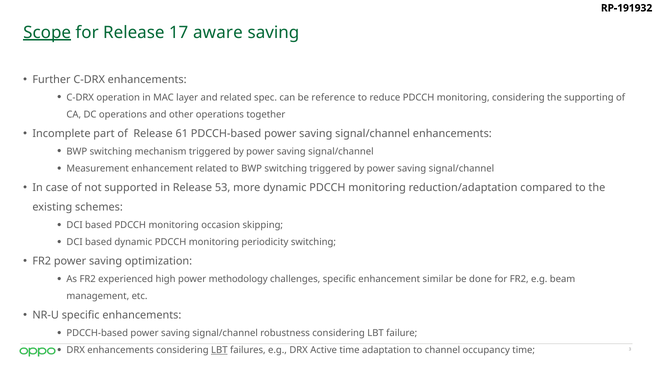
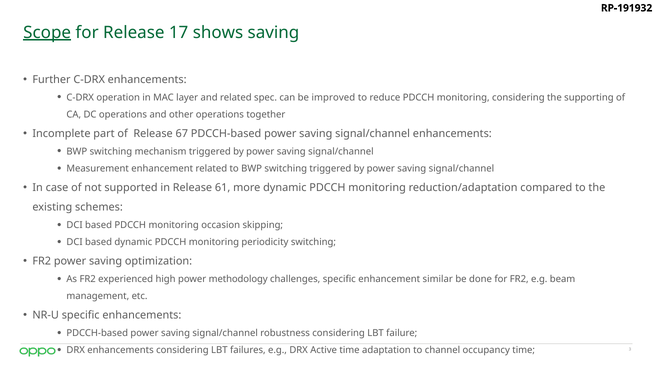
aware: aware -> shows (218, 32)
reference: reference -> improved (333, 97)
61: 61 -> 67 (182, 133)
53: 53 -> 61 (223, 187)
LBT underline: present -> none (219, 350)
